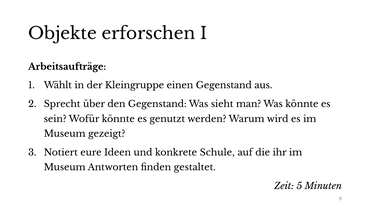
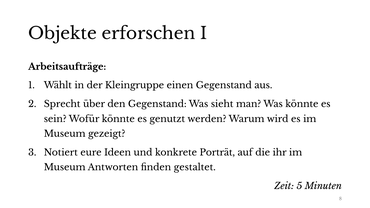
Schule: Schule -> Porträt (217, 153)
